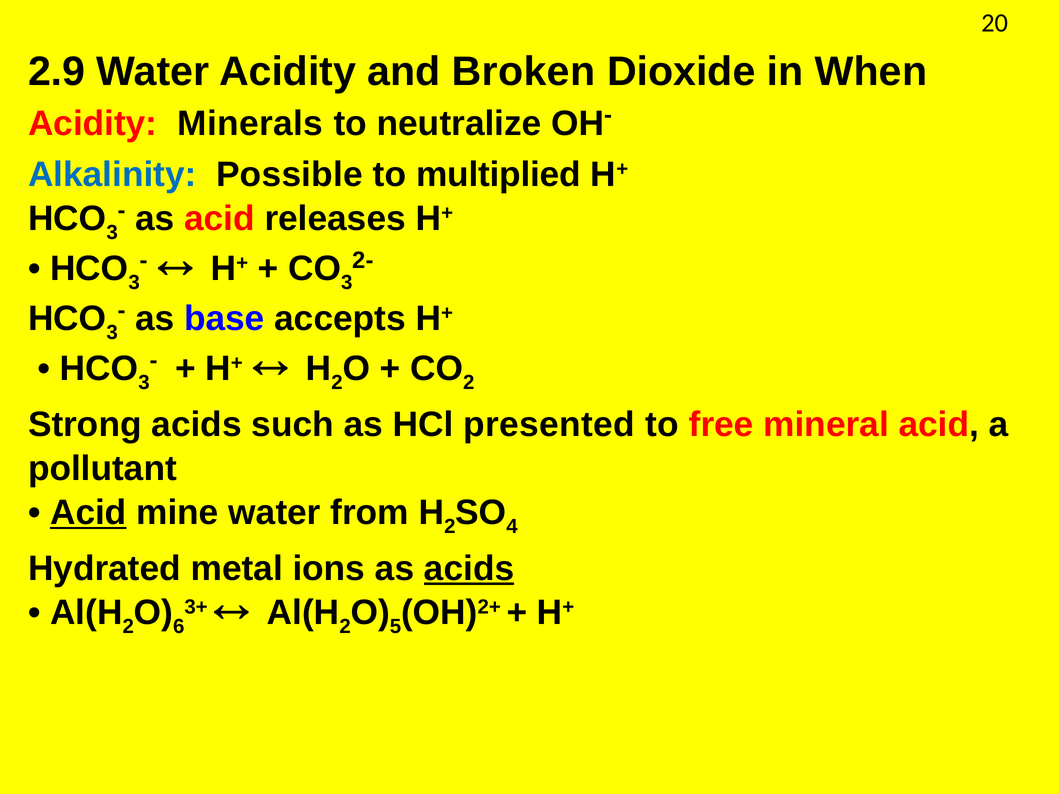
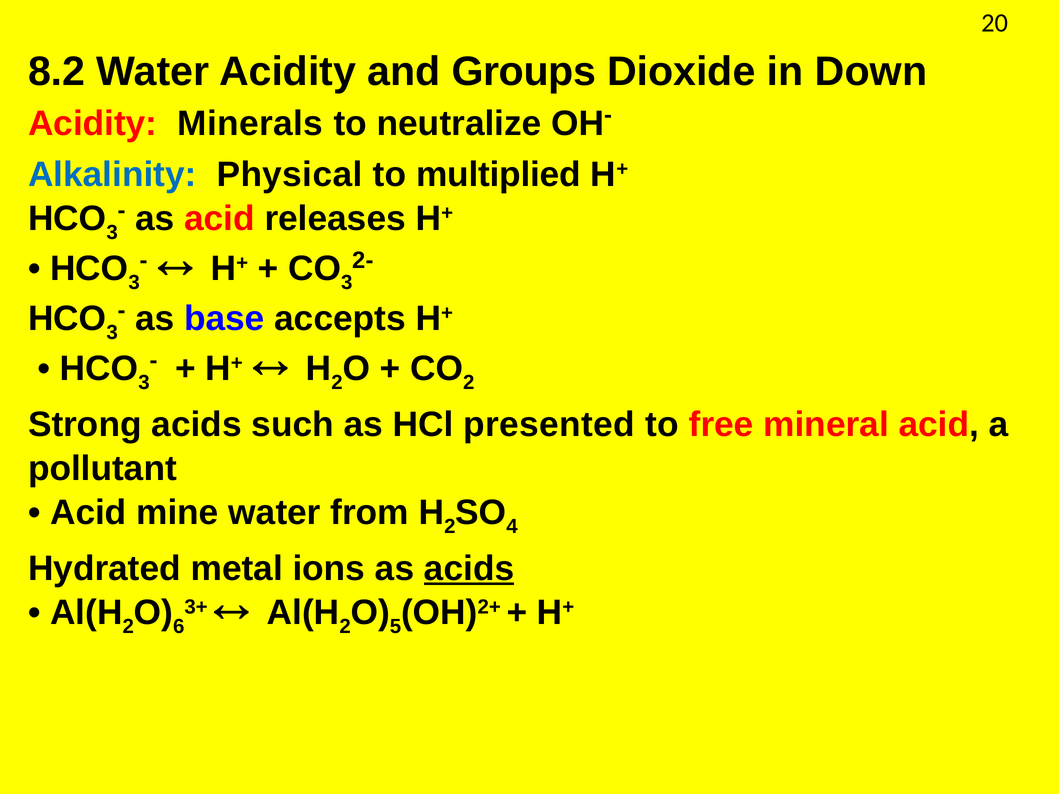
2.9: 2.9 -> 8.2 (57, 72)
Broken: Broken -> Groups (524, 72)
When: When -> Down (871, 72)
Possible: Possible -> Physical (289, 175)
Acid underline: present -> none (88, 513)
